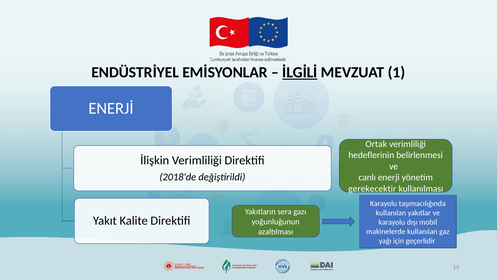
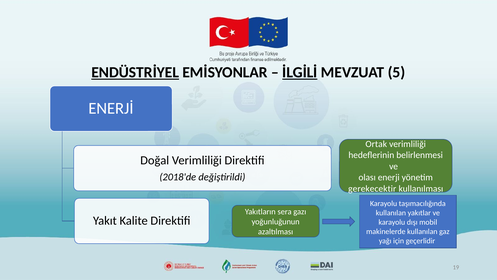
ENDÜSTRİYEL underline: none -> present (135, 72)
1: 1 -> 5 (396, 72)
İlişkin: İlişkin -> Doğal (155, 160)
canlı: canlı -> olası (367, 177)
